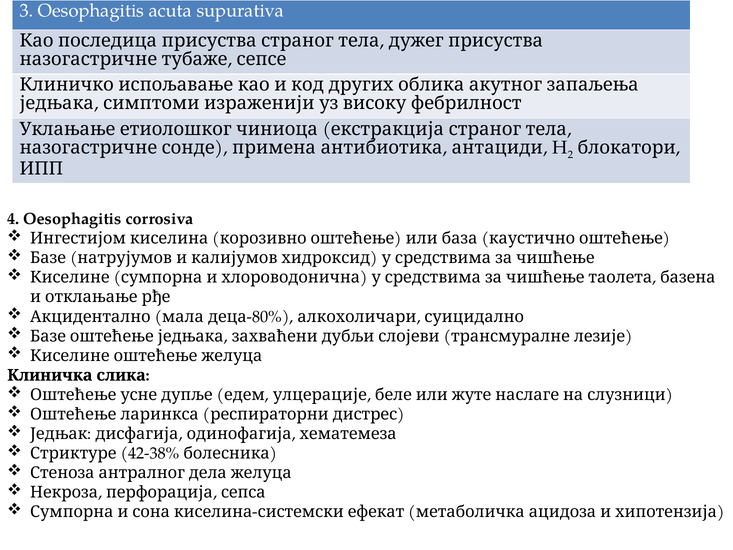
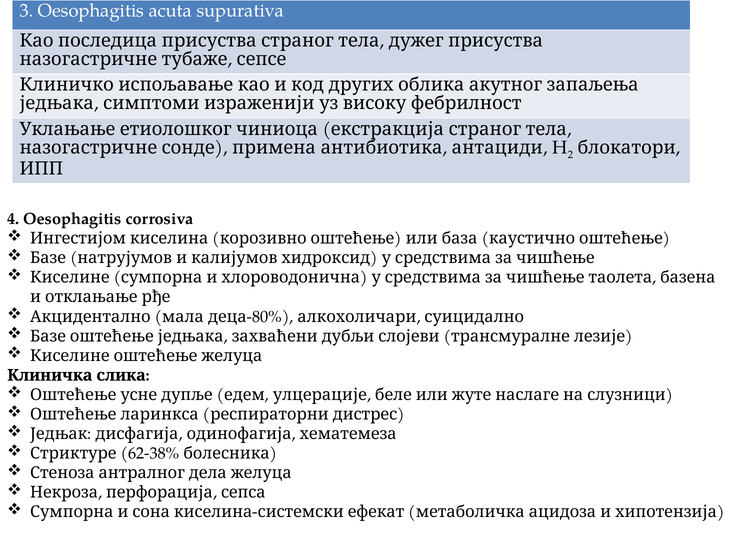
42-38%: 42-38% -> 62-38% (150, 453)
